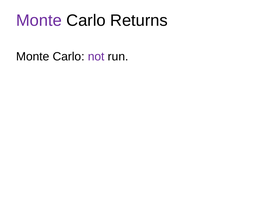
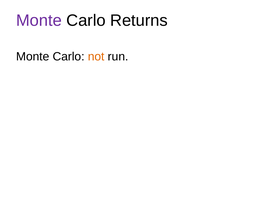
not colour: purple -> orange (96, 56)
